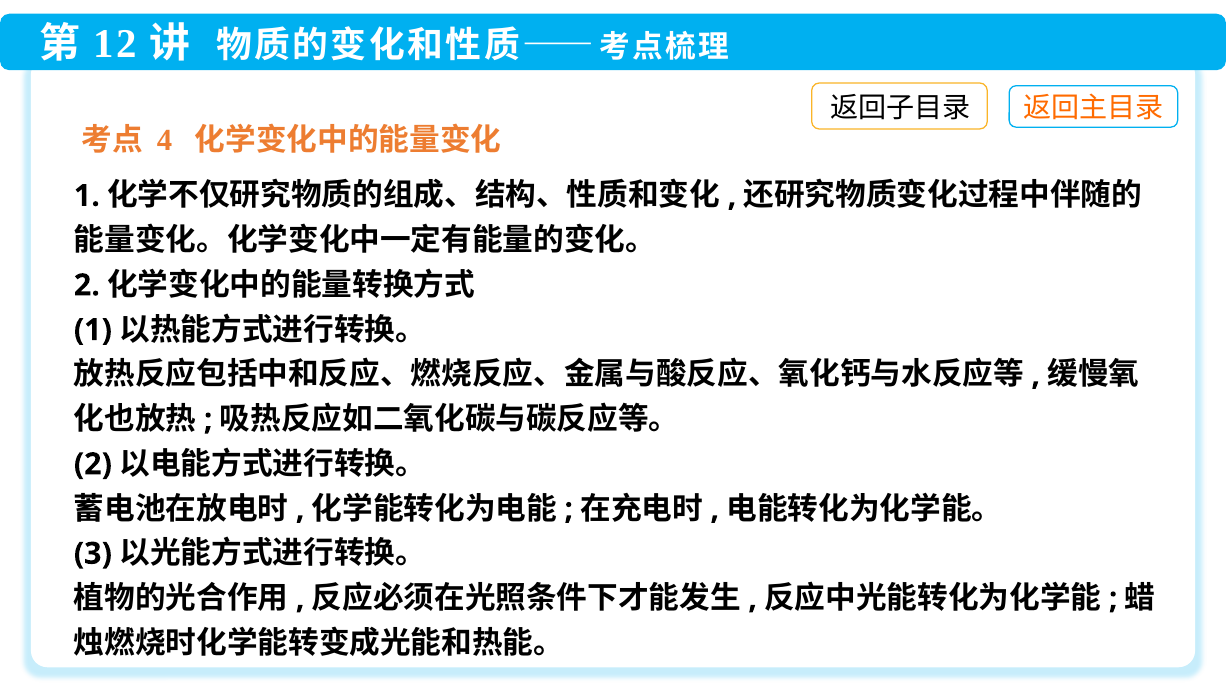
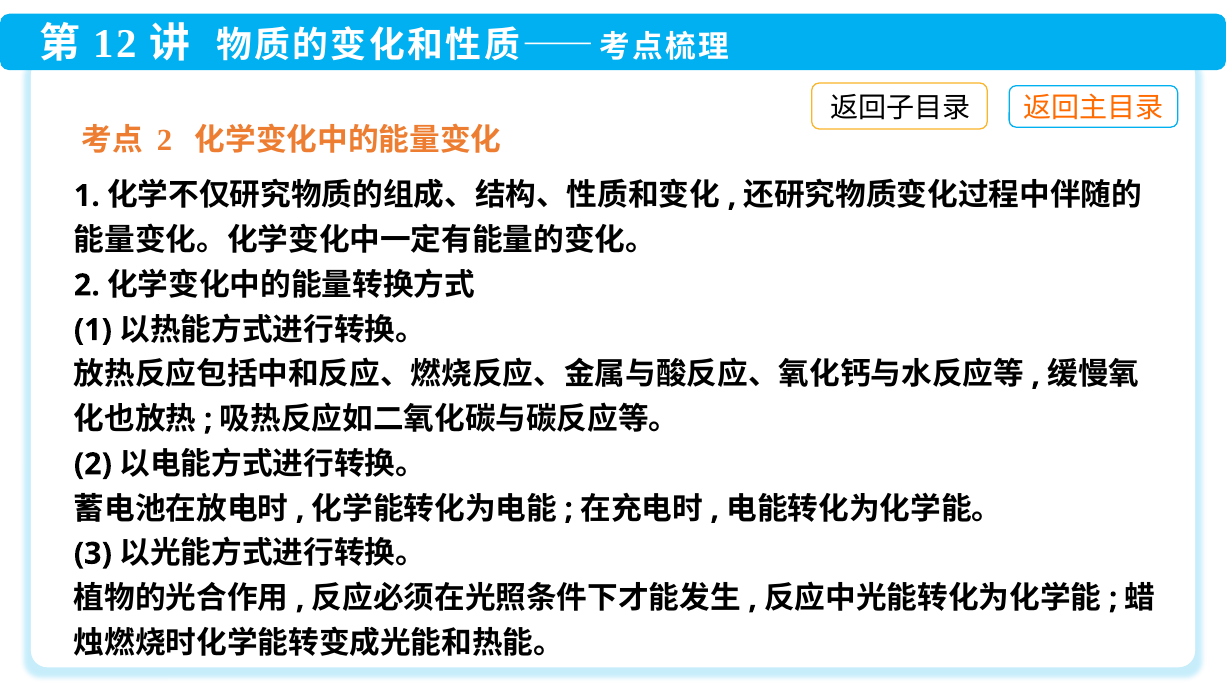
4: 4 -> 2 (165, 140)
